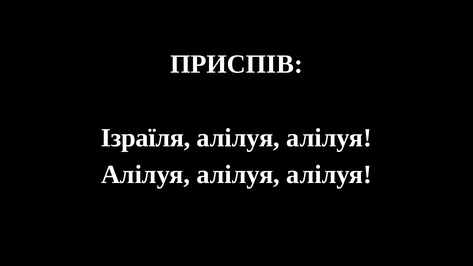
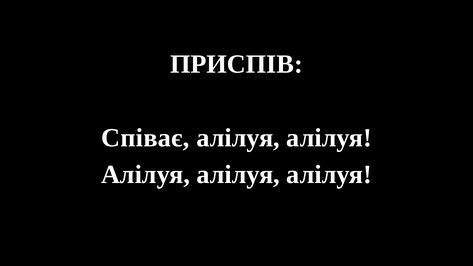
Ізраїля: Ізраїля -> Співає (145, 138)
